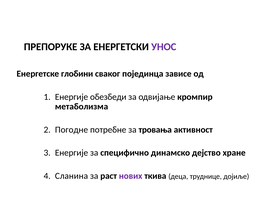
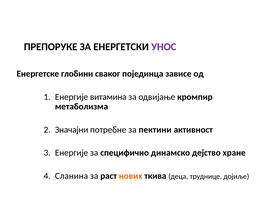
обезбеди: обезбеди -> витамина (108, 97)
Погодне: Погодне -> Значајни (72, 130)
тровања: тровања -> пектини (155, 130)
нових colour: purple -> orange (131, 176)
